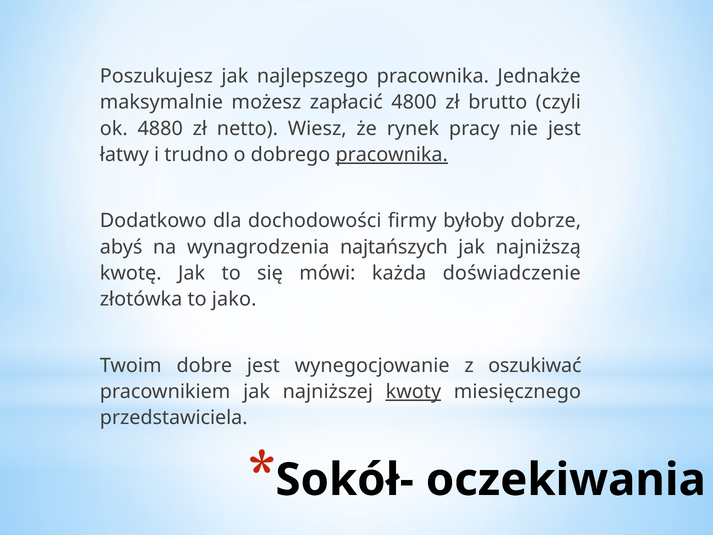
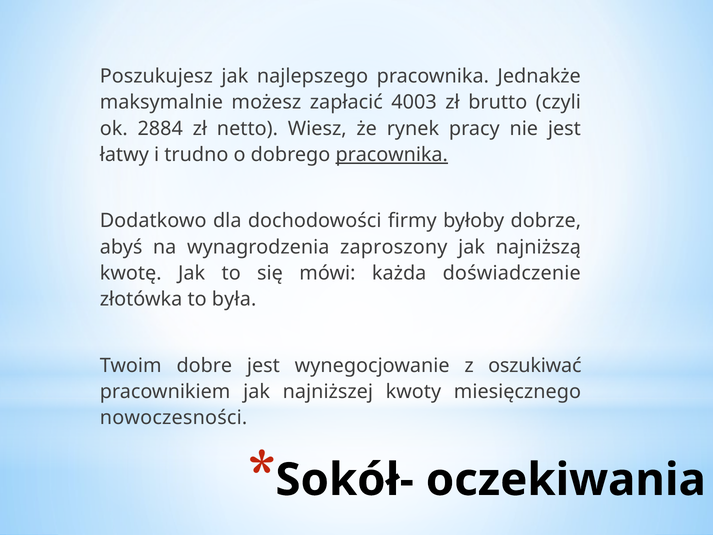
4800: 4800 -> 4003 (414, 102)
4880: 4880 -> 2884 (160, 129)
najtańszych: najtańszych -> zaproszony (394, 247)
jako: jako -> była (234, 299)
kwoty underline: present -> none (413, 391)
przedstawiciela: przedstawiciela -> nowoczesności (174, 418)
